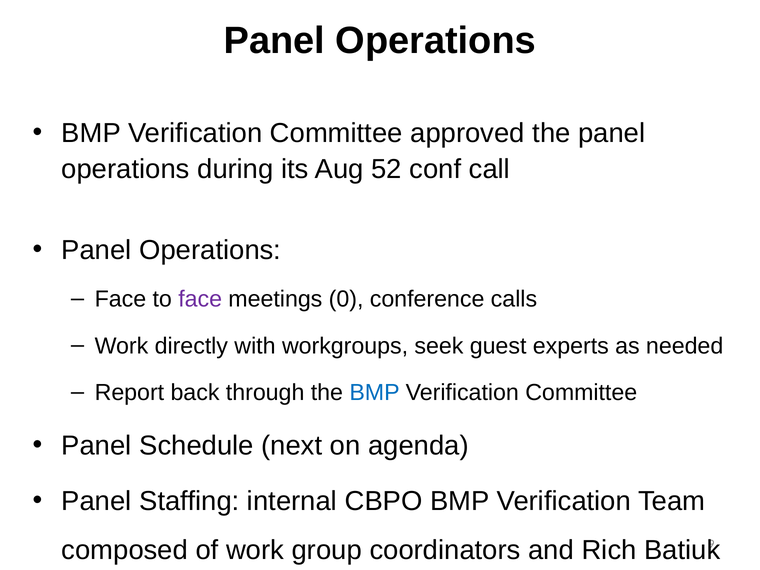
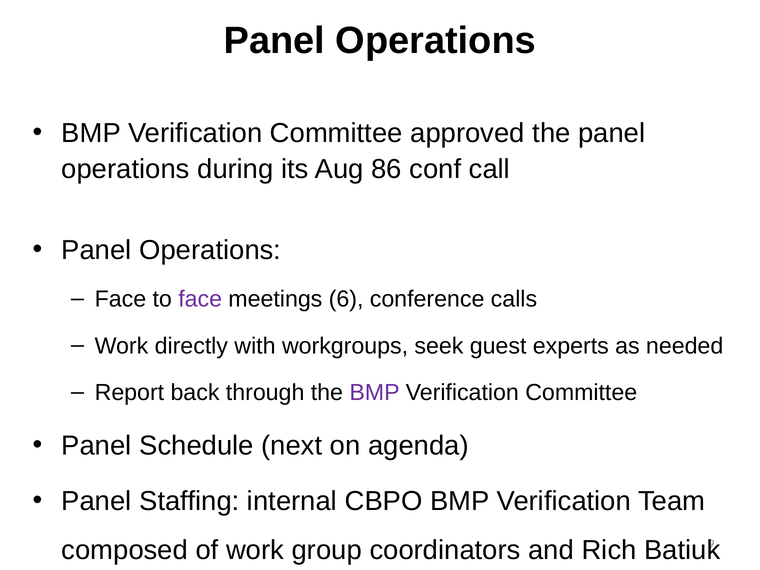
52: 52 -> 86 (386, 169)
0: 0 -> 6 (346, 299)
BMP colour: blue -> purple (375, 393)
